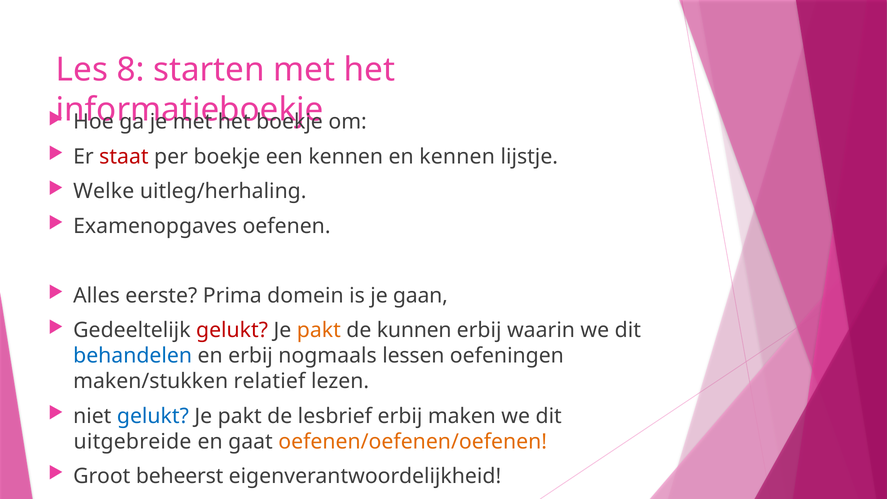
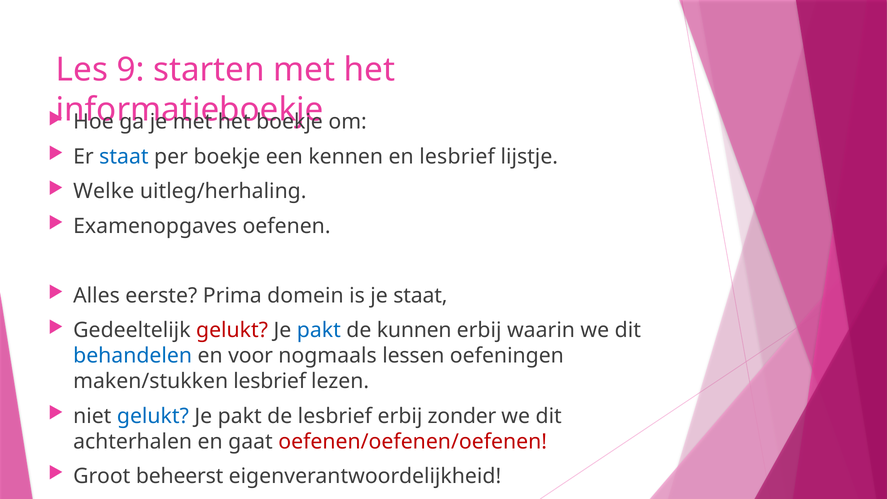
8: 8 -> 9 (131, 70)
staat colour: red -> blue (124, 157)
en kennen: kennen -> lesbrief (457, 157)
je gaan: gaan -> staat (420, 296)
pakt colour: orange -> blue (319, 330)
en erbij: erbij -> voor (251, 356)
maken/stukken relatief: relatief -> lesbrief (270, 381)
maken: maken -> zonder (462, 416)
uitgebreide: uitgebreide -> achterhalen (133, 442)
oefenen/oefenen/oefenen colour: orange -> red (413, 442)
